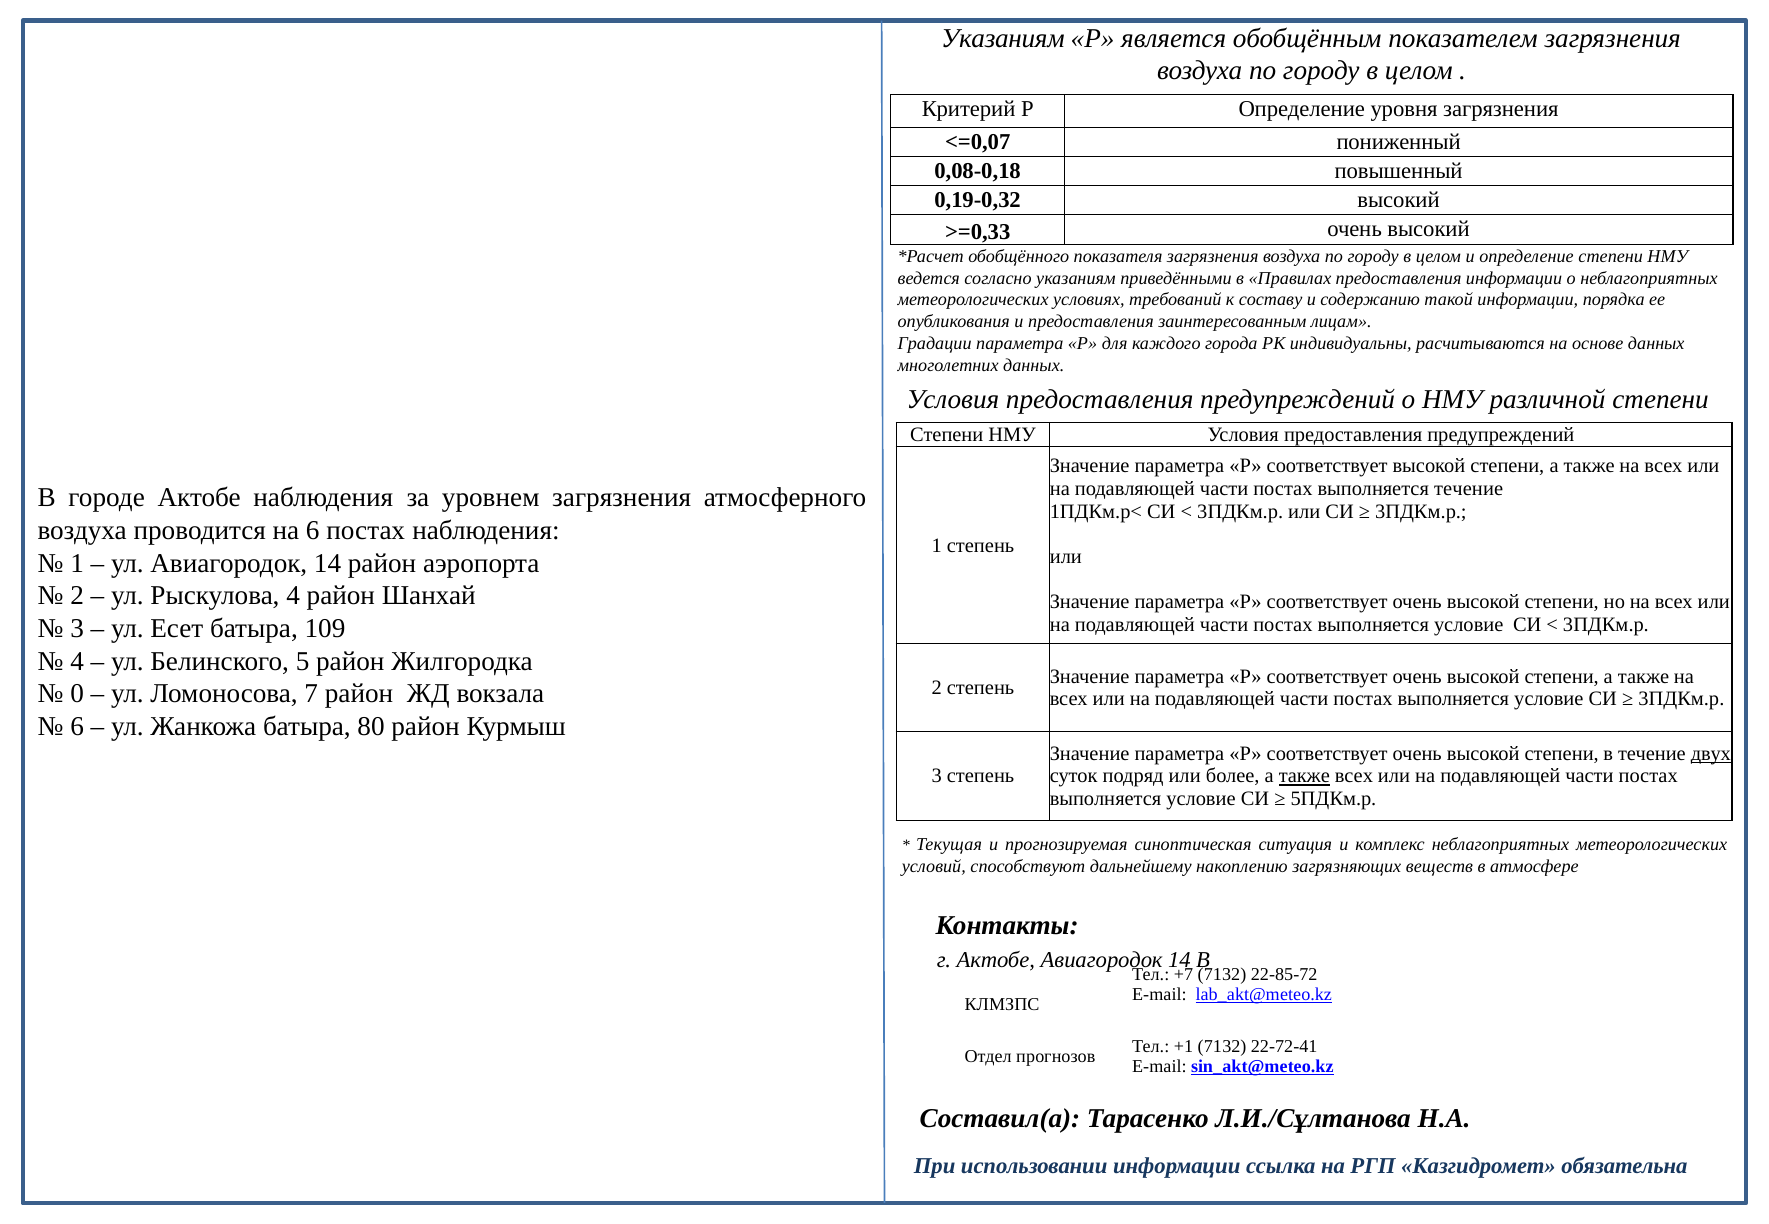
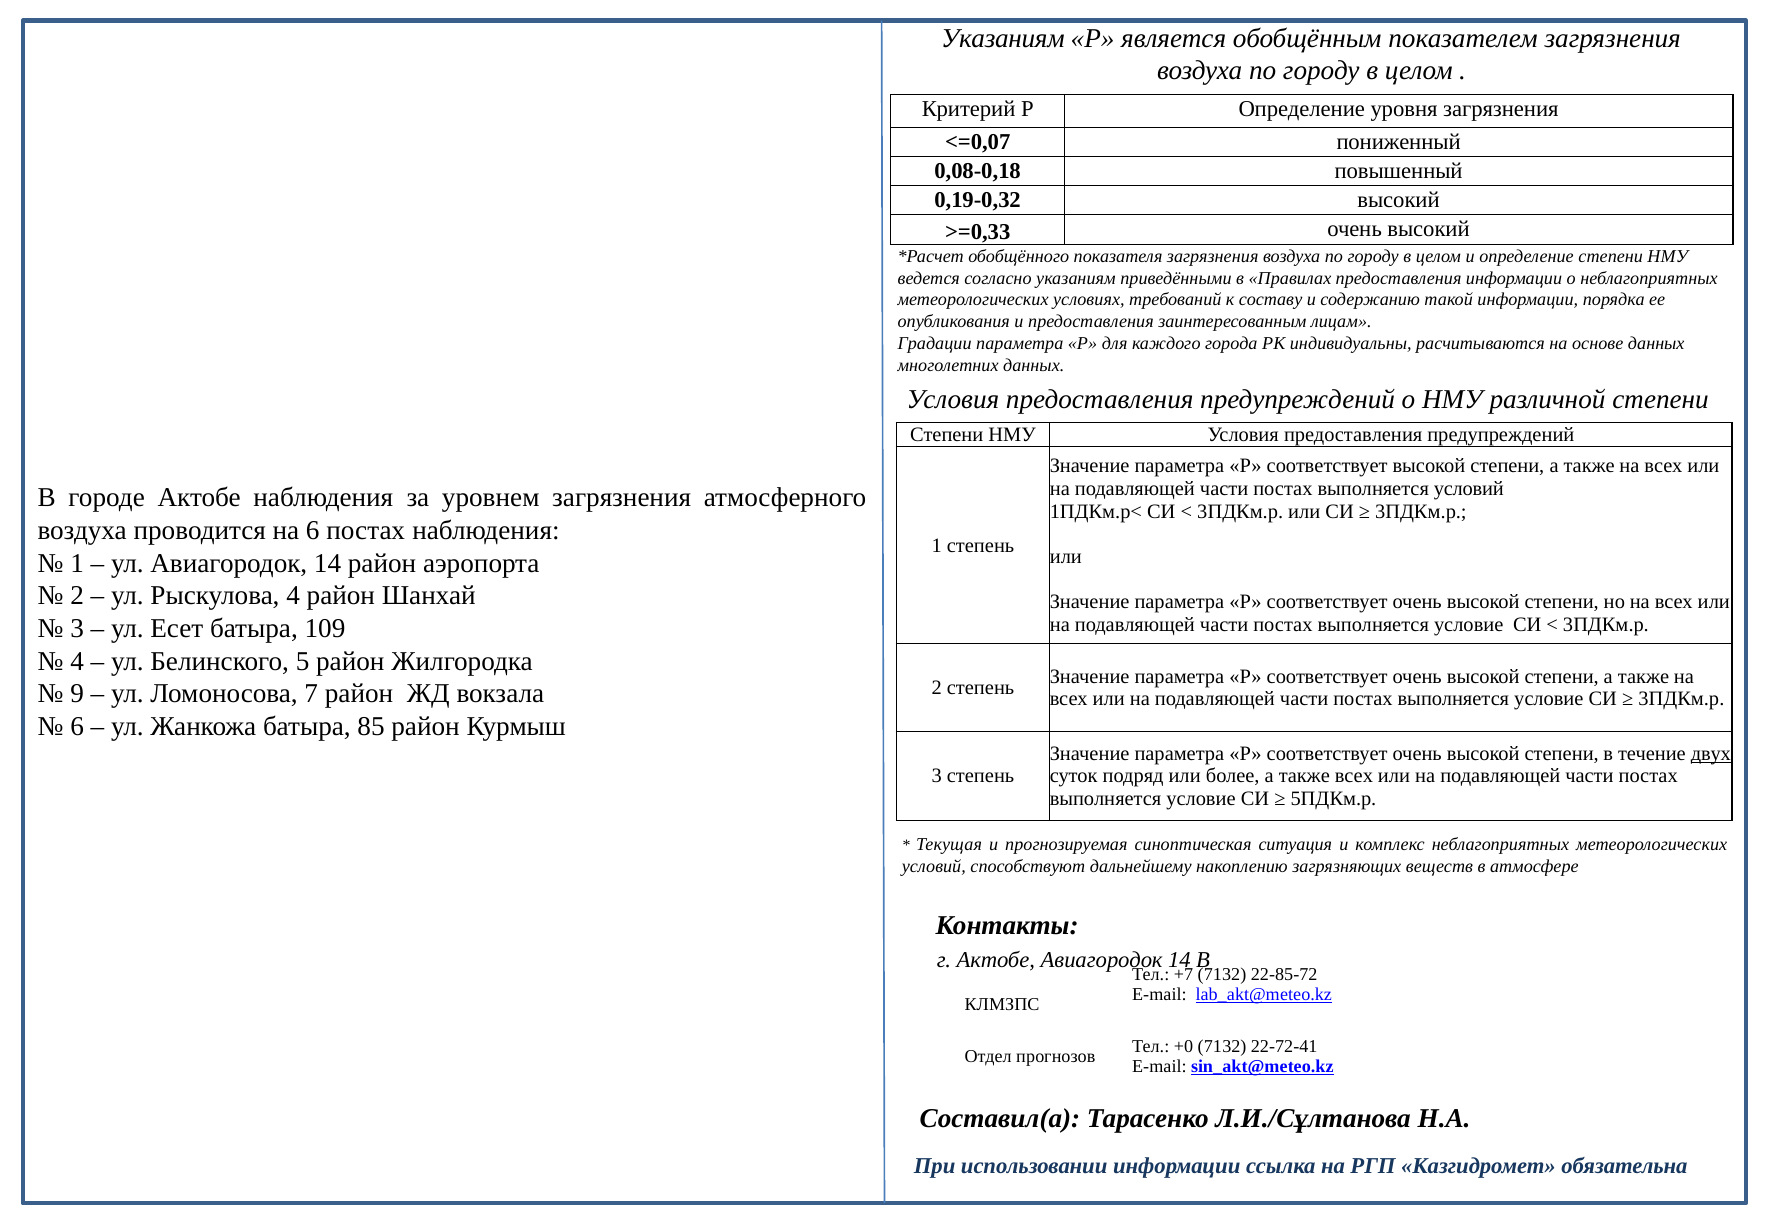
выполняется течение: течение -> условий (1469, 489)
0: 0 -> 9 (77, 694)
80: 80 -> 85 (371, 727)
также underline: present -> none (1304, 777)
+1: +1 -> +0 (1183, 1047)
